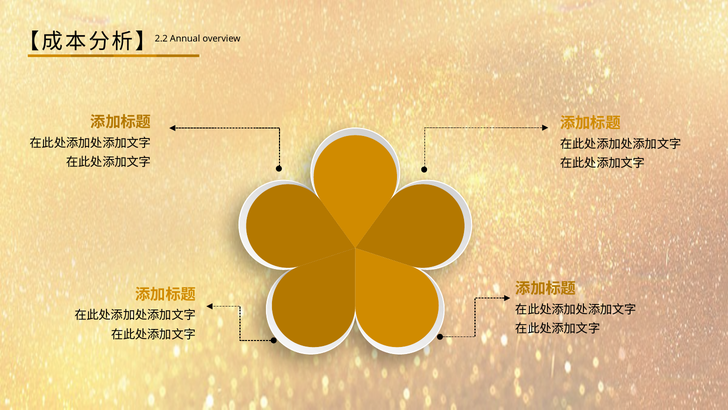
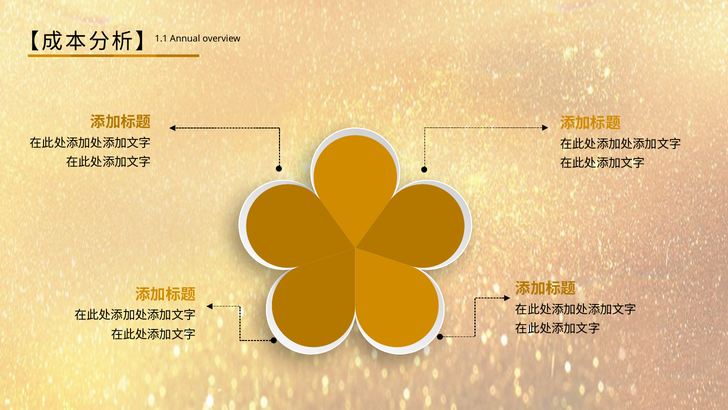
2.2: 2.2 -> 1.1 (161, 39)
